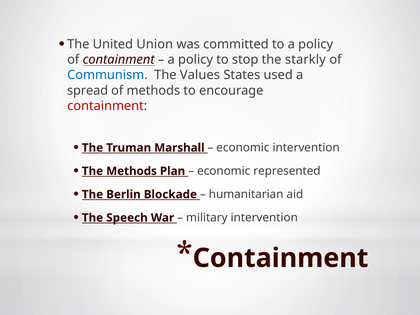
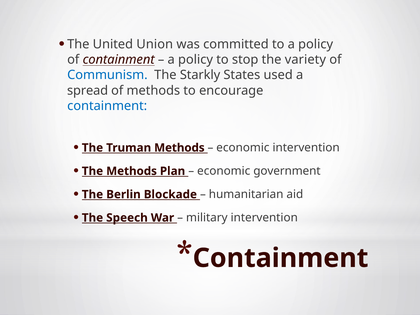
starkly: starkly -> variety (305, 60)
Values: Values -> Starkly (200, 75)
containment colour: red -> blue (107, 106)
Truman Marshall: Marshall -> Methods (179, 148)
represented: represented -> government (287, 171)
